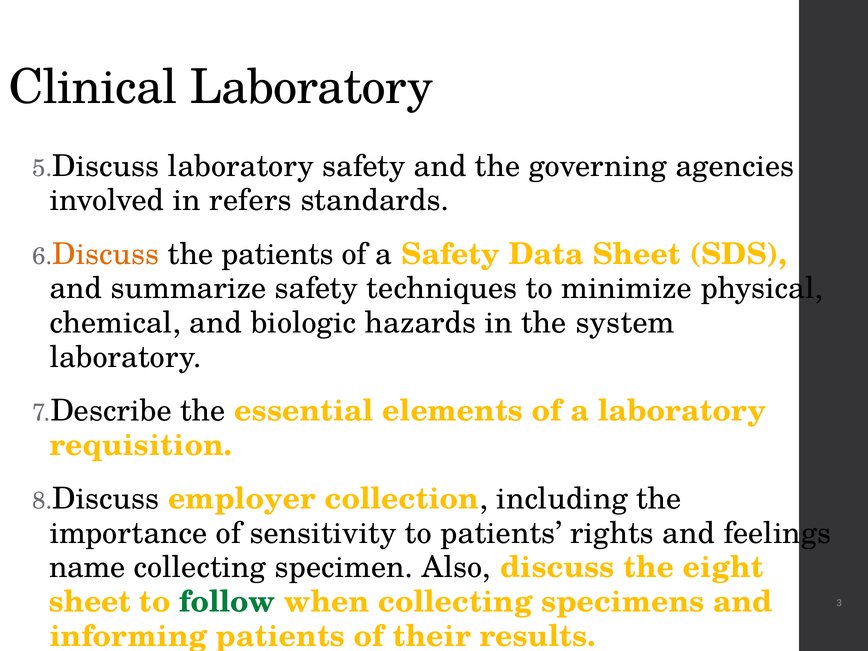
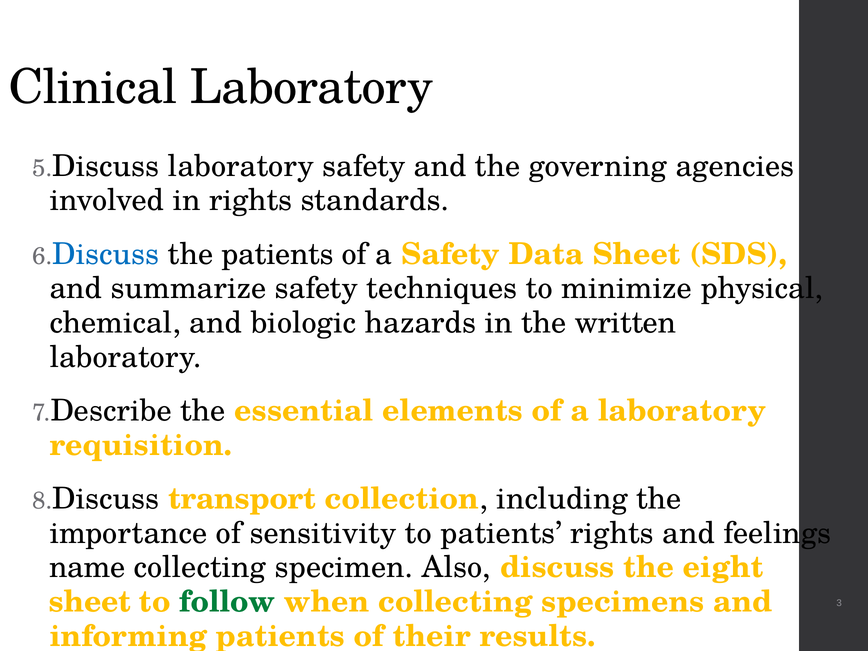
in refers: refers -> rights (251, 200)
Discuss colour: orange -> blue (106, 254)
system: system -> written (625, 323)
employer: employer -> transport (242, 499)
